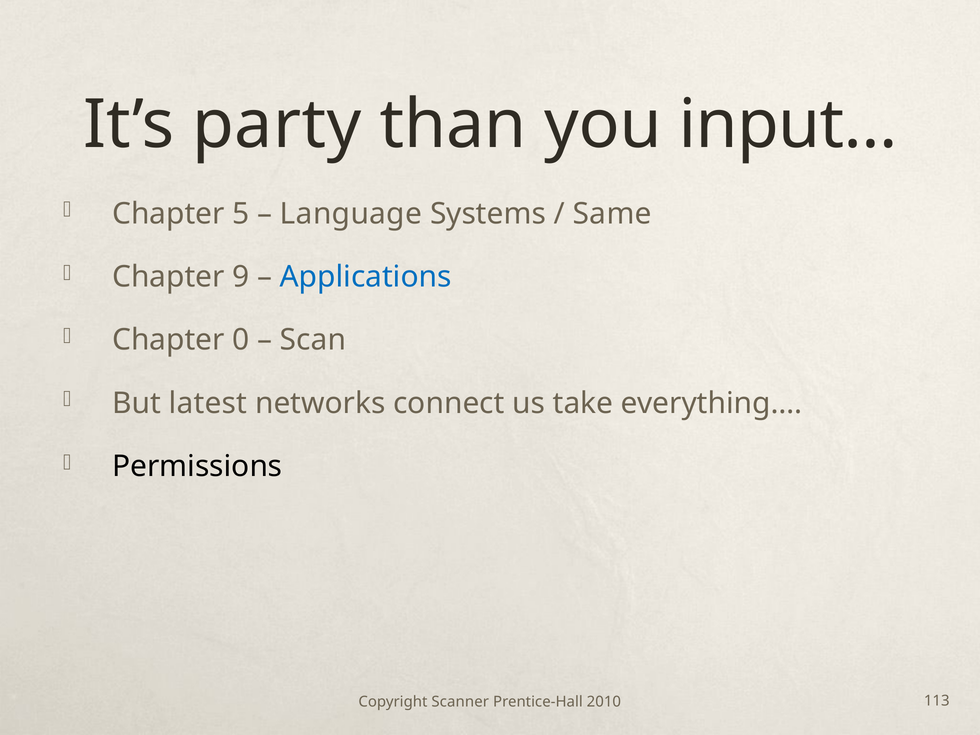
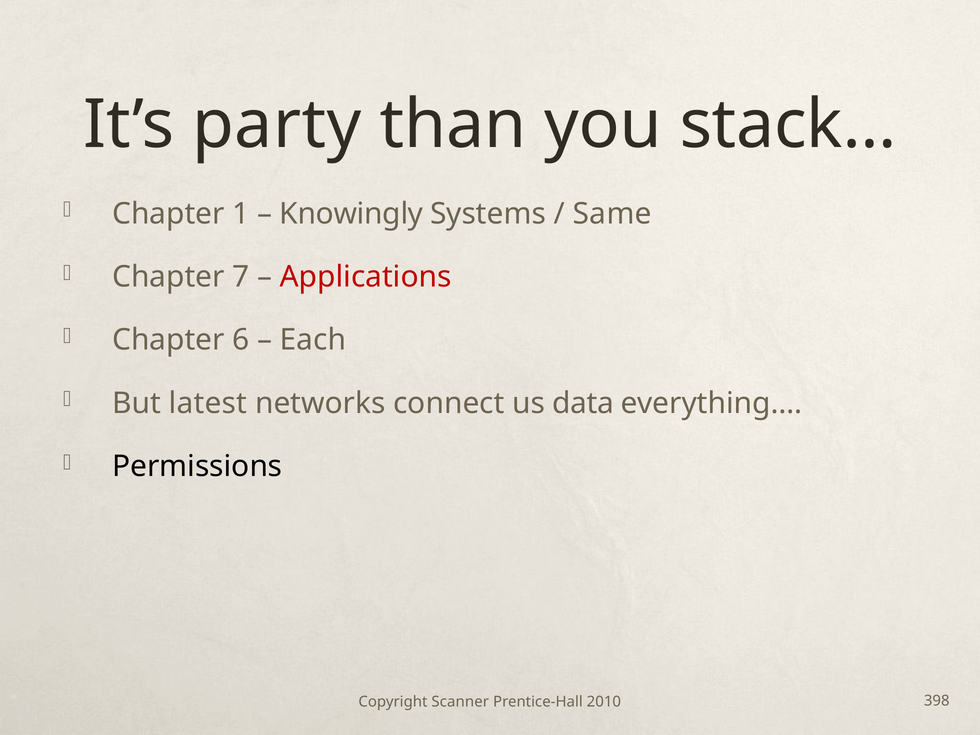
input…: input… -> stack… (788, 125)
5: 5 -> 1 (241, 214)
Language: Language -> Knowingly (351, 214)
9: 9 -> 7 (241, 277)
Applications colour: blue -> red (366, 277)
0: 0 -> 6 (241, 340)
Scan: Scan -> Each (313, 340)
take: take -> data (583, 403)
113: 113 -> 398 (937, 701)
